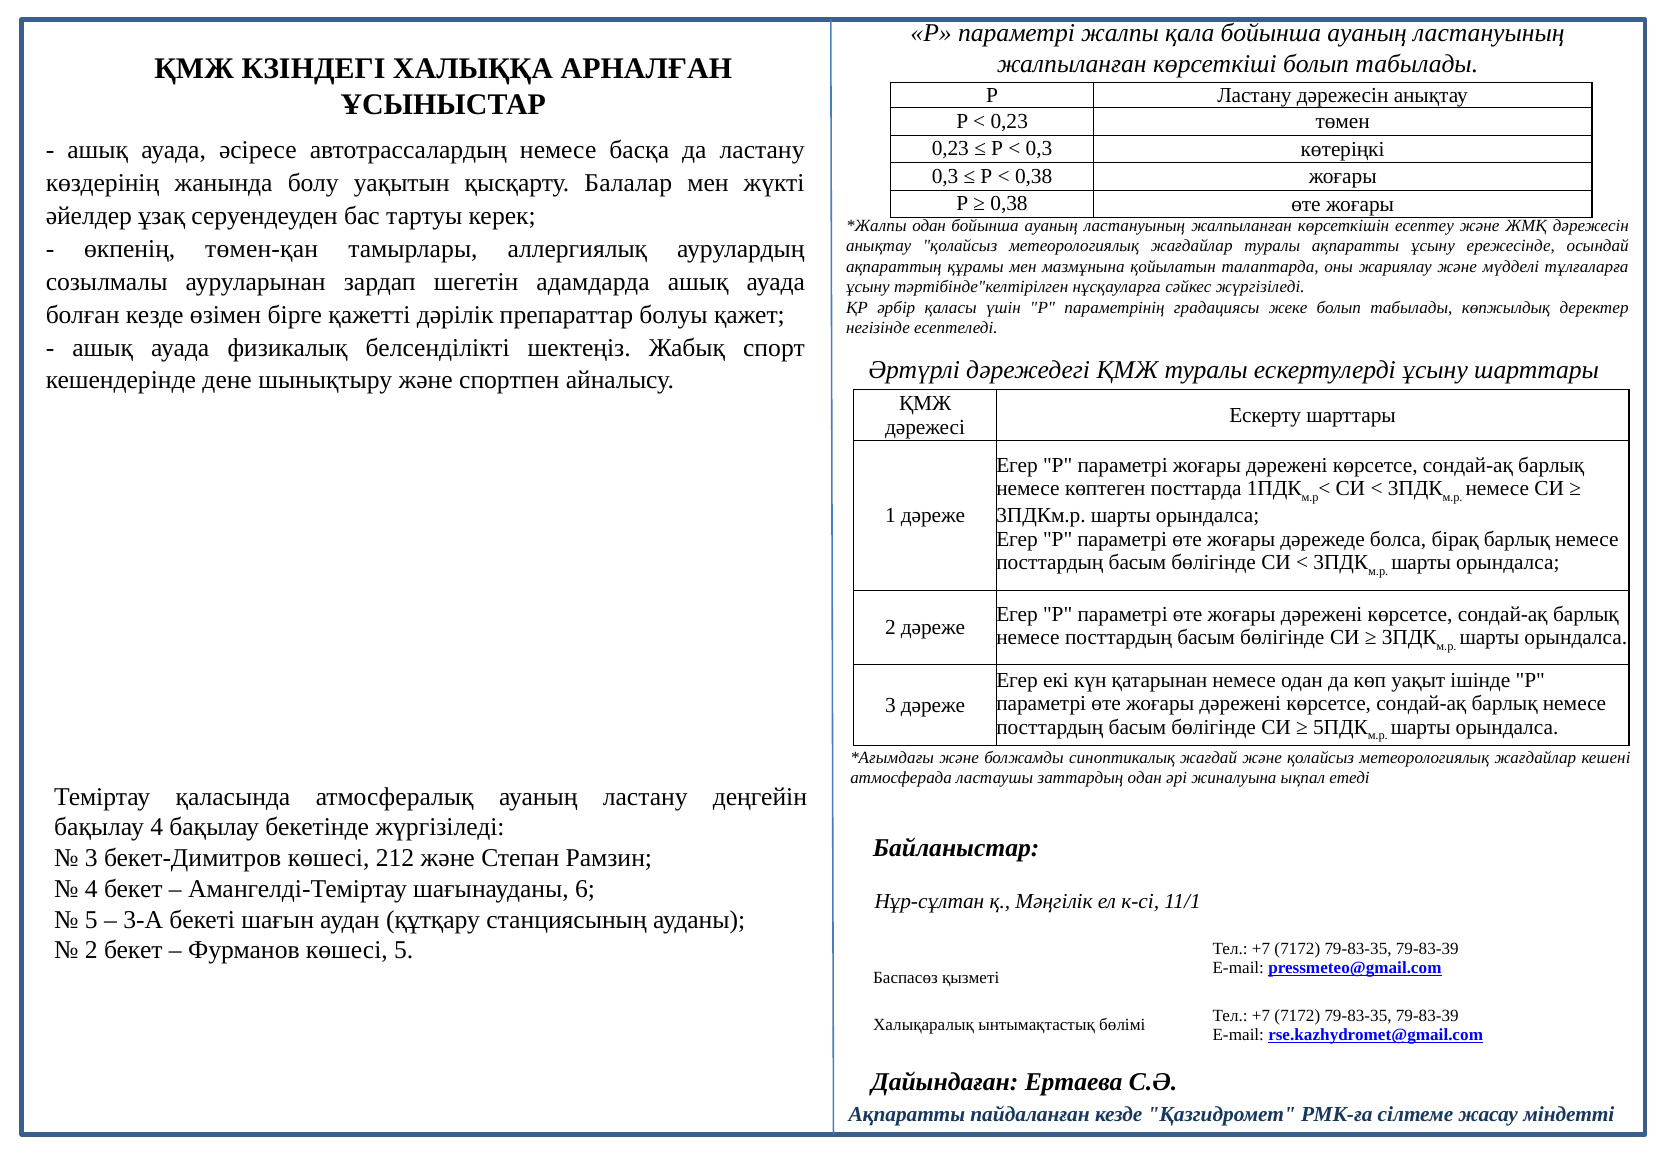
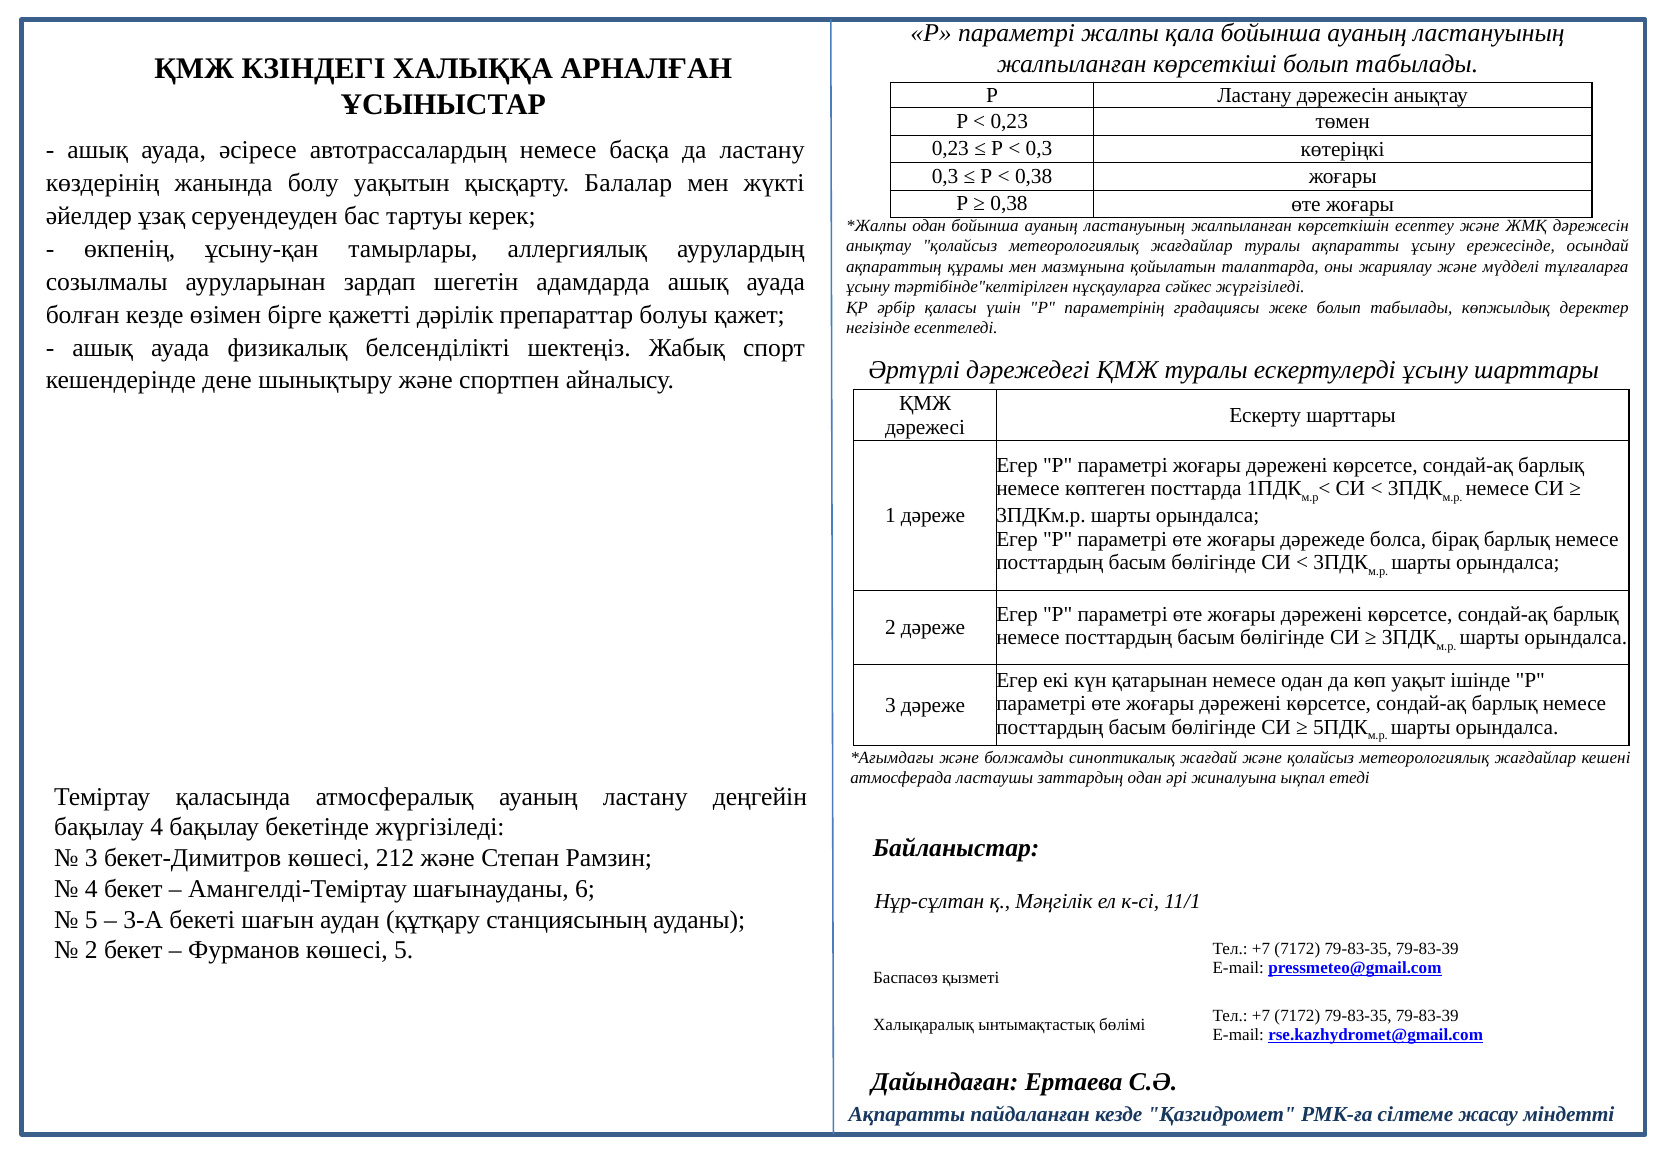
төмен-қан: төмен-қан -> ұсыну-қан (262, 249)
